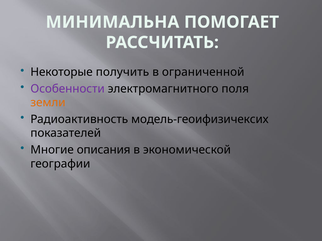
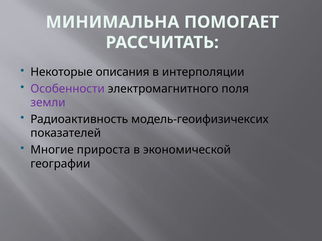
получить: получить -> описания (123, 72)
ограниченной: ограниченной -> интерполяции (203, 72)
земли colour: orange -> purple (48, 103)
описания: описания -> прироста (104, 150)
